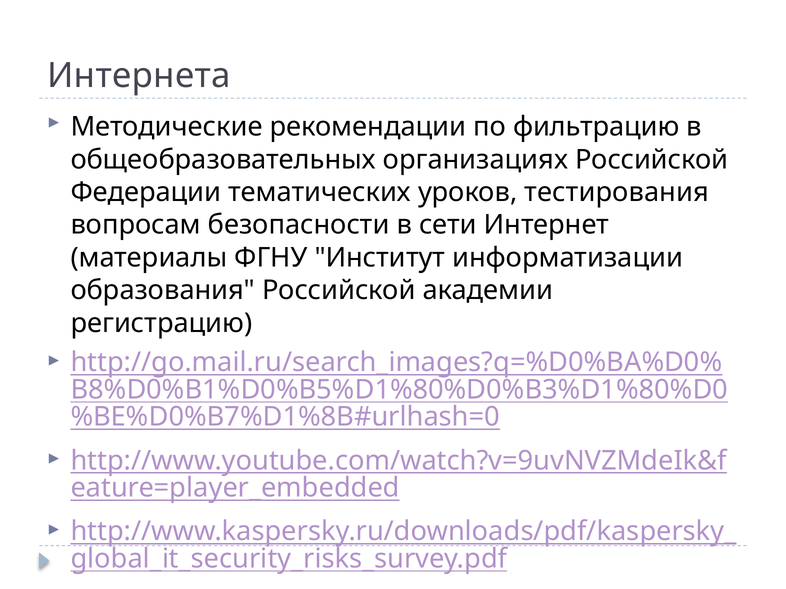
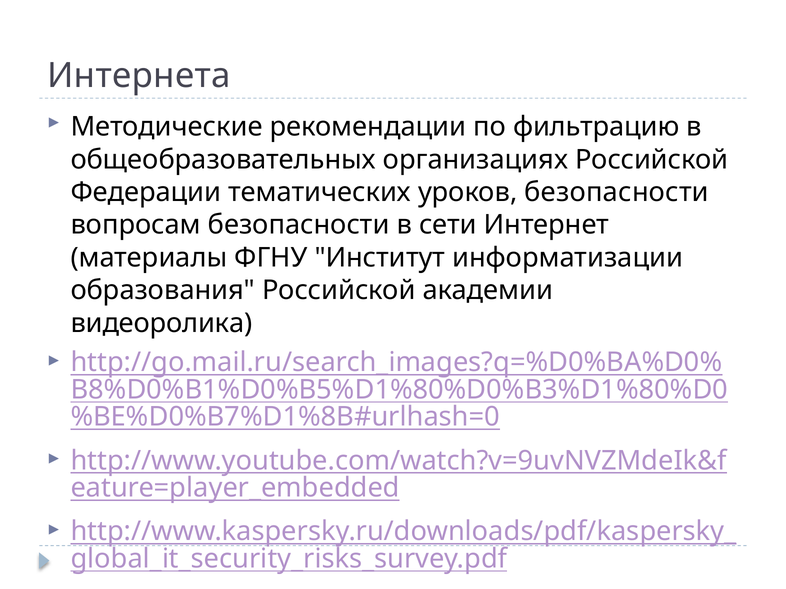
уроков тестирования: тестирования -> безопасности (617, 192)
регистрацию: регистрацию -> видеоролика (161, 323)
